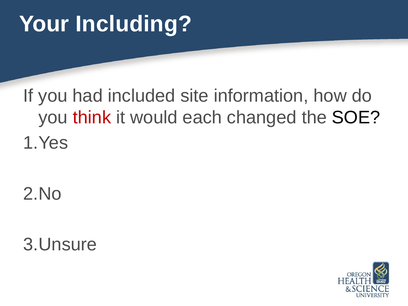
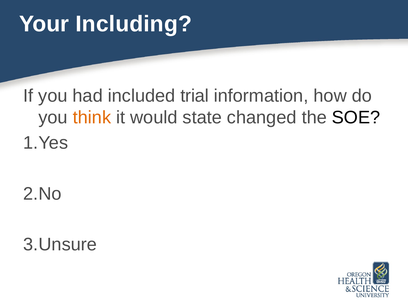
site: site -> trial (195, 96)
think colour: red -> orange (92, 118)
each: each -> state (202, 118)
